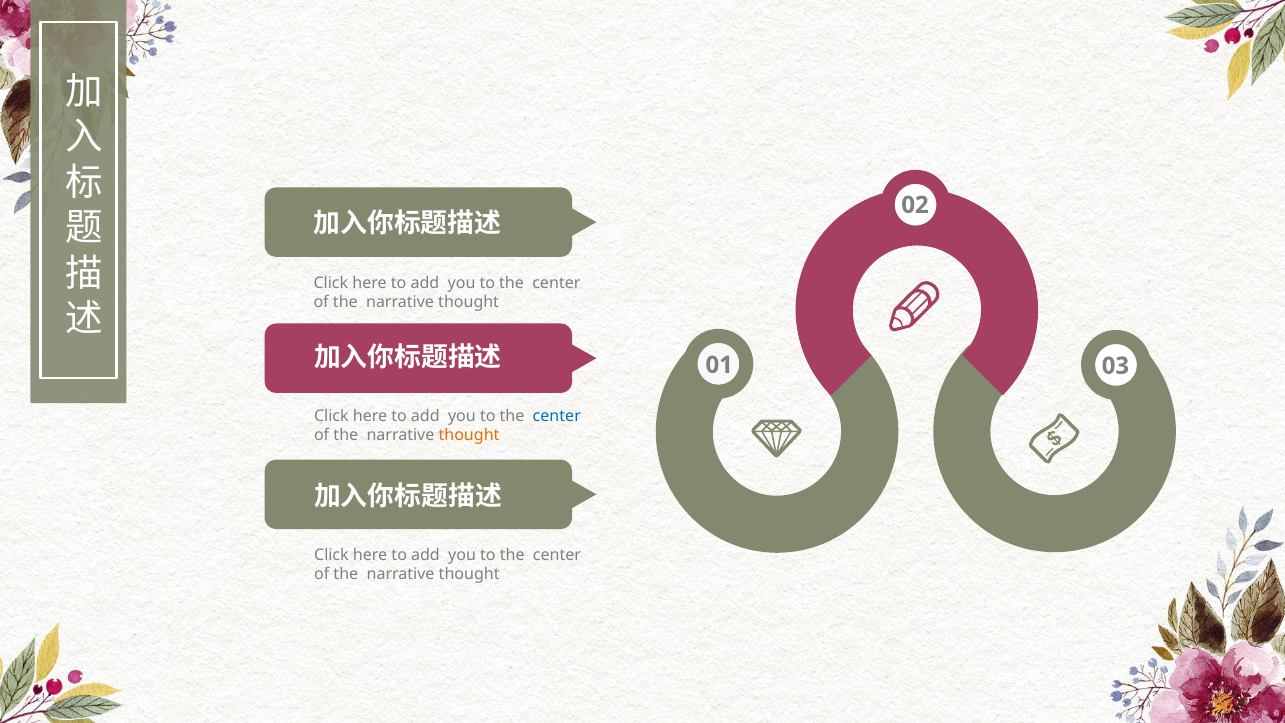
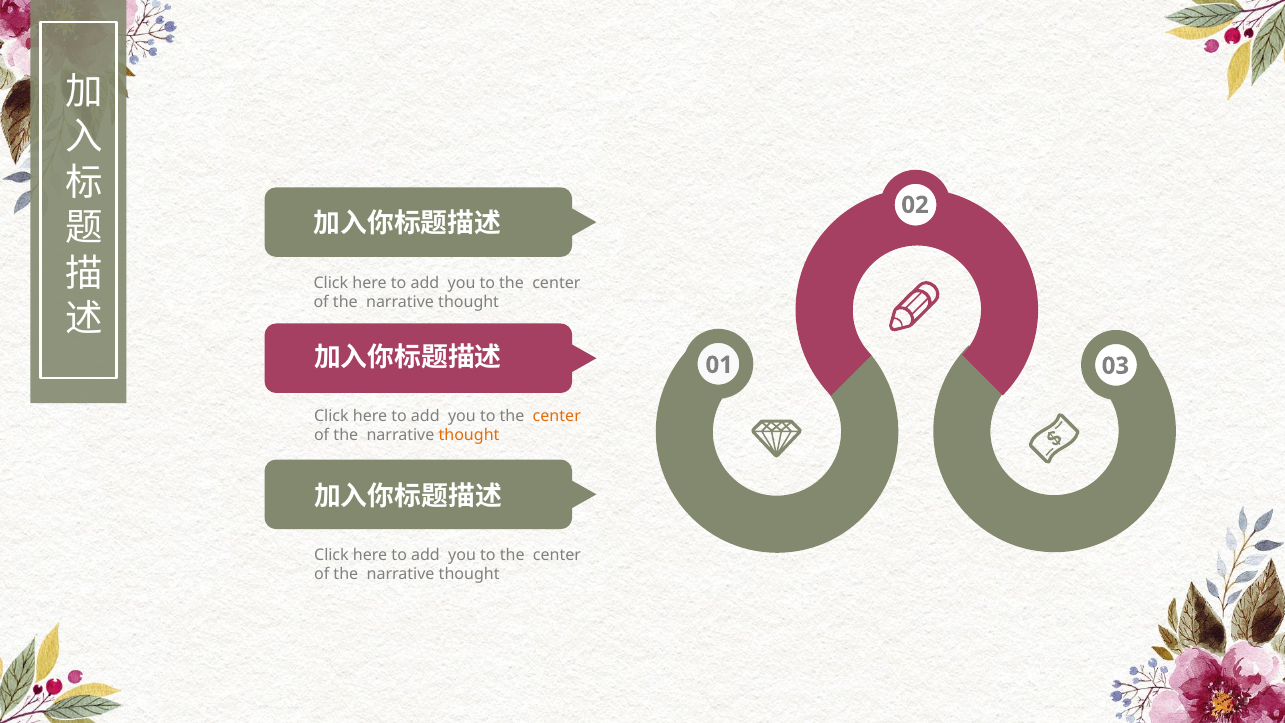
center colour: blue -> orange (557, 416)
